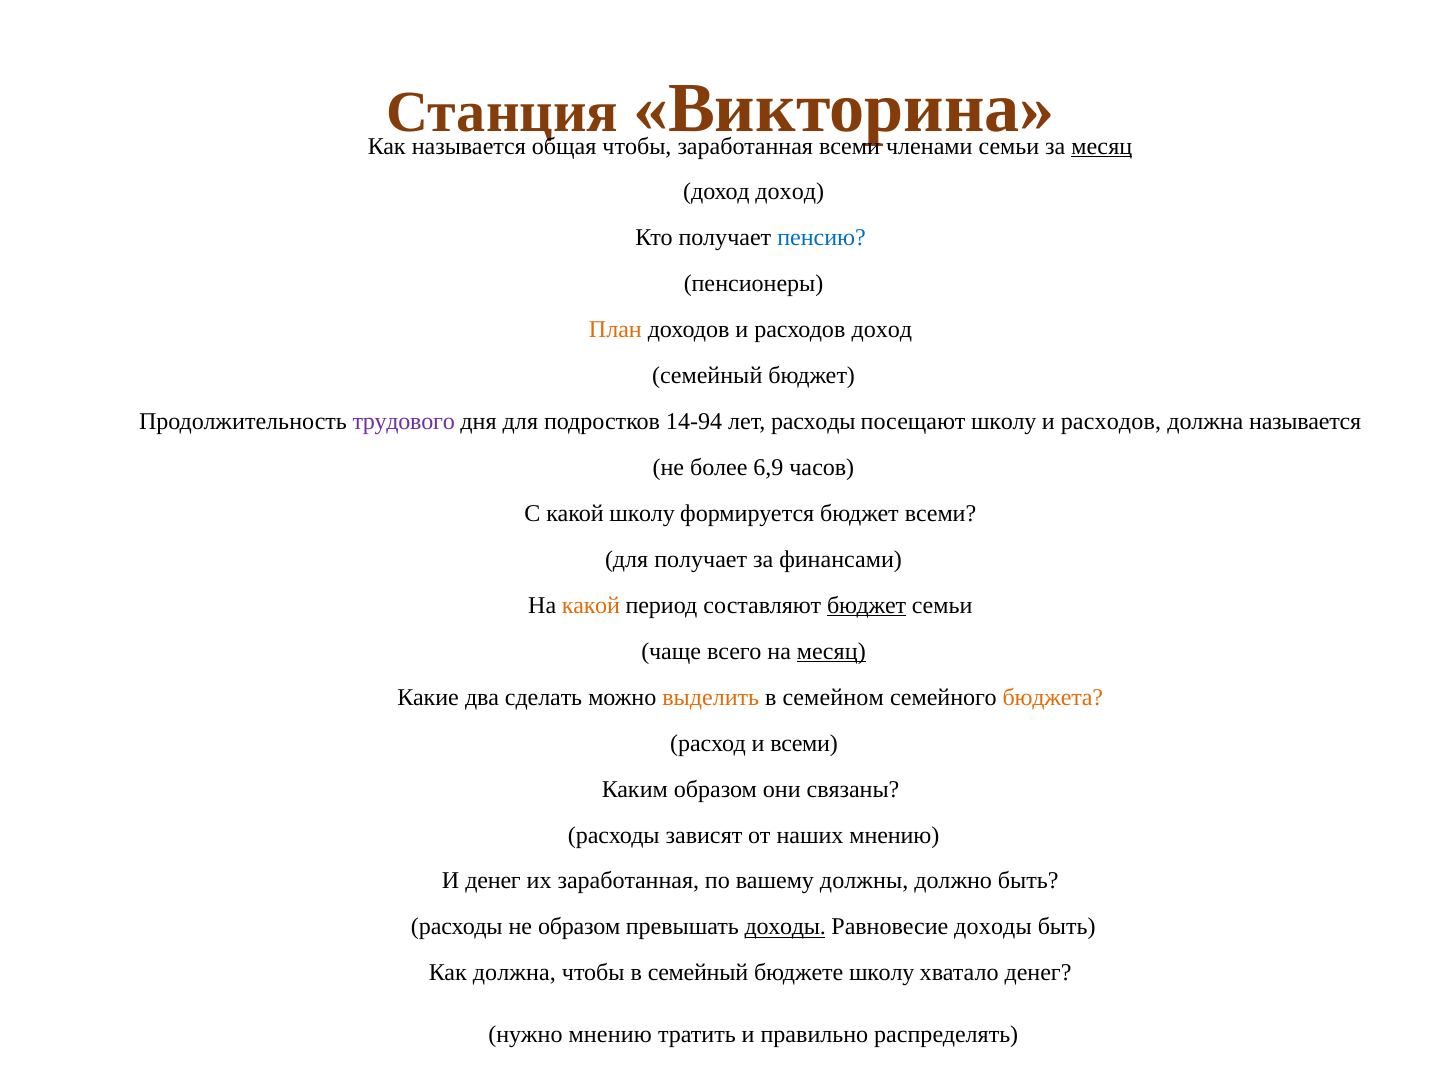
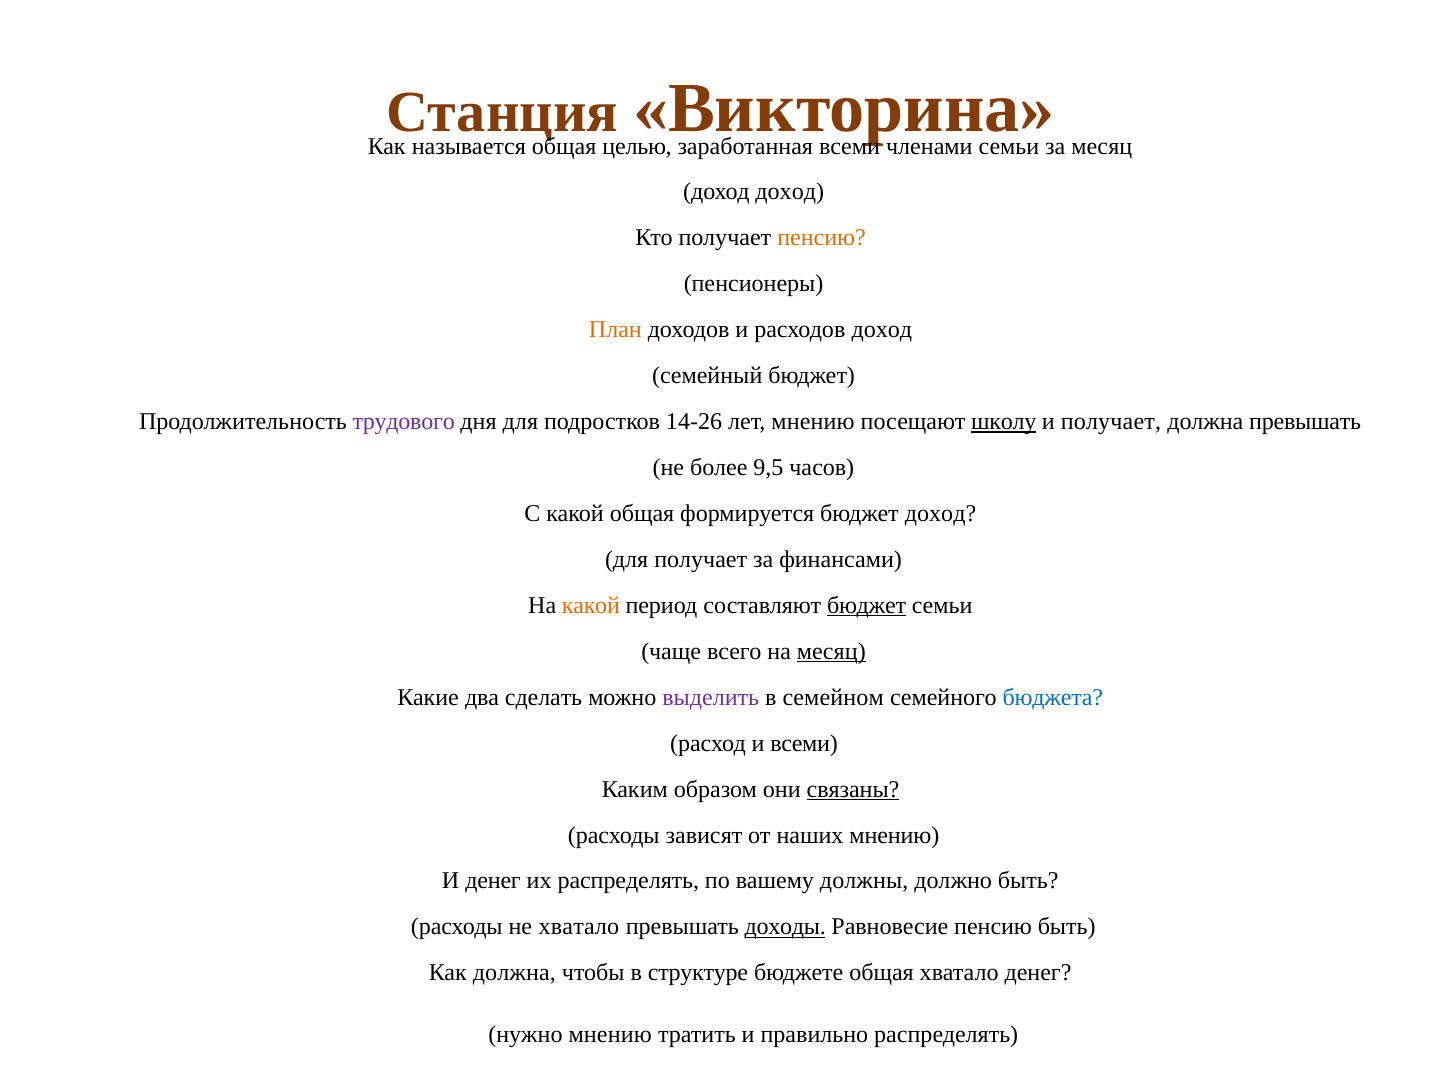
чтобы: чтобы -> целью (637, 146)
месяц underline: present -> none (1102, 146)
пенсию colour: blue -> orange (822, 238)
14-94: 14-94 -> 14-26 (694, 422)
лет расходы: расходы -> мнению (813, 422)
школу underline: none -> present (1004, 422)
расходов: расходов -> получает (1111, 422)
должна называется: называется -> превышать (1305, 422)
6,9: 6,9 -> 9,5 (768, 468)
какой школу: школу -> общая (642, 514)
бюджет всеми: всеми -> доход (941, 514)
выделить colour: orange -> purple (711, 698)
бюджета colour: orange -> blue (1053, 698)
связаны underline: none -> present (853, 790)
их заработанная: заработанная -> распределять (628, 882)
не образом: образом -> хватало (579, 928)
Равновесие доходы: доходы -> пенсию (993, 928)
в семейный: семейный -> структуре (698, 974)
бюджете школу: школу -> общая (882, 974)
